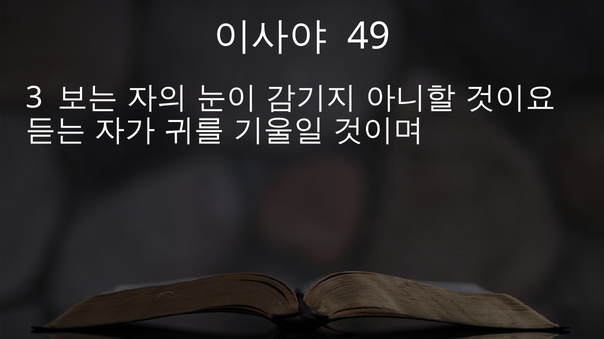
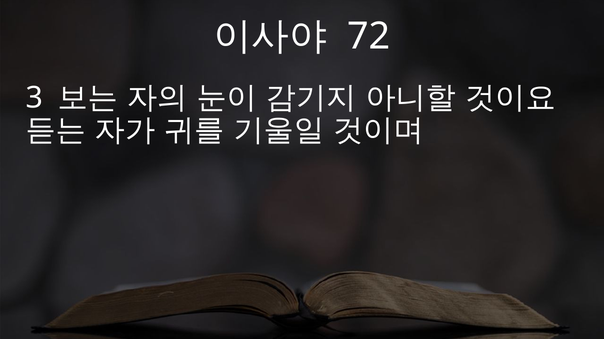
49: 49 -> 72 (369, 36)
